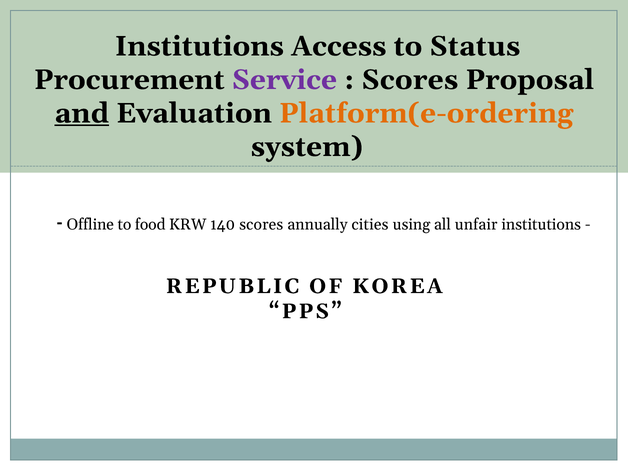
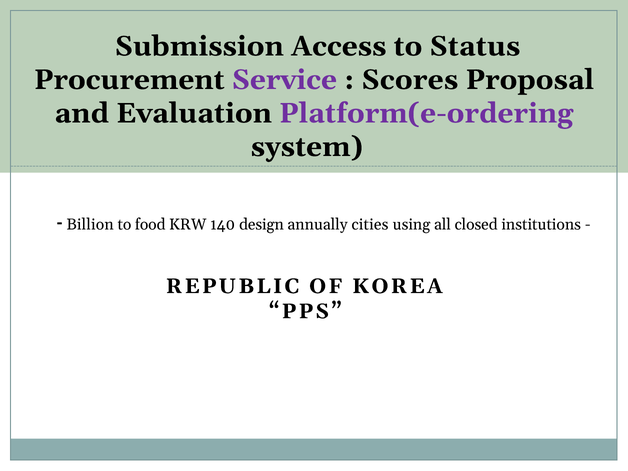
Institutions: Institutions -> Submission (199, 46)
and underline: present -> none (82, 113)
Platform(e-ordering colour: orange -> purple (426, 113)
Offline: Offline -> Billion (90, 224)
140 scores: scores -> design (261, 224)
unfair: unfair -> closed (476, 224)
